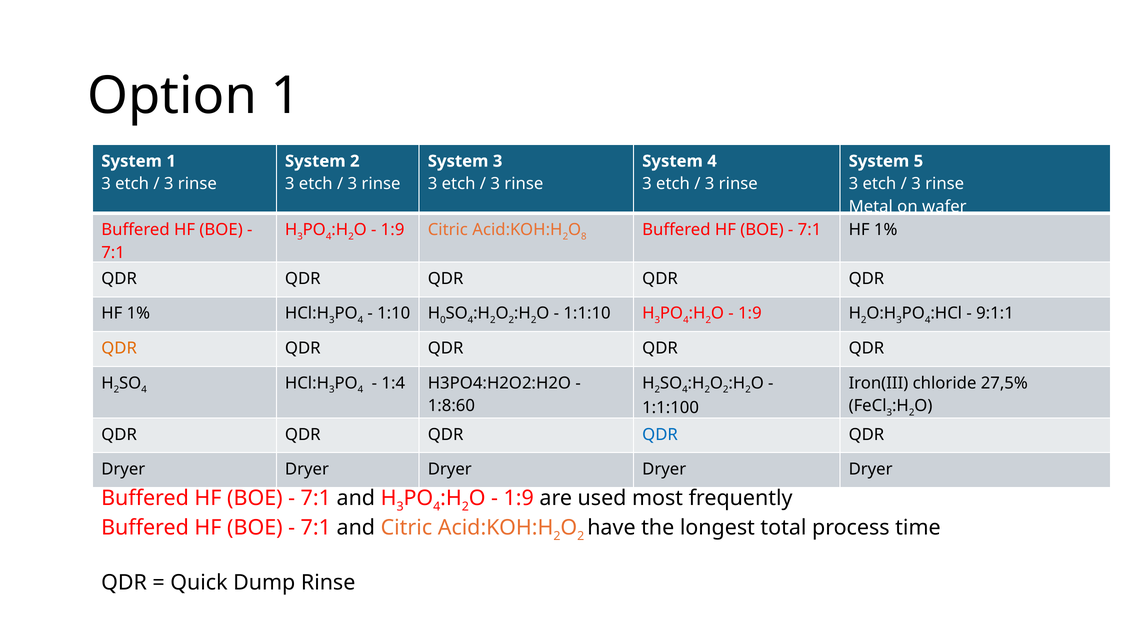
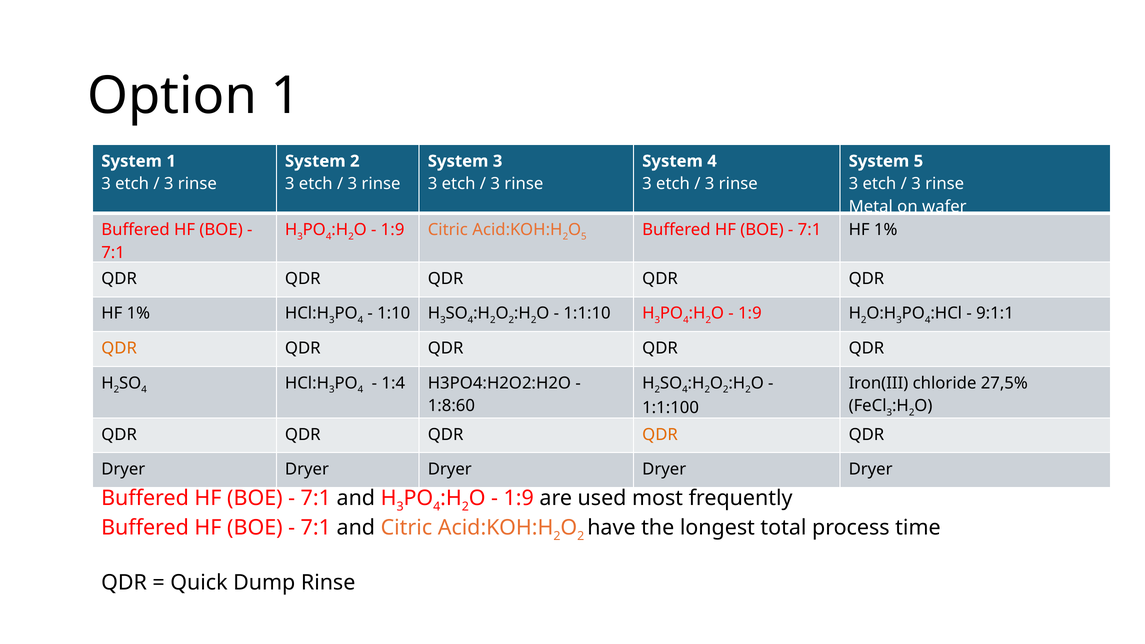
8: 8 -> 5 (584, 236)
0: 0 -> 3 (443, 320)
QDR colour: blue -> orange (660, 435)
